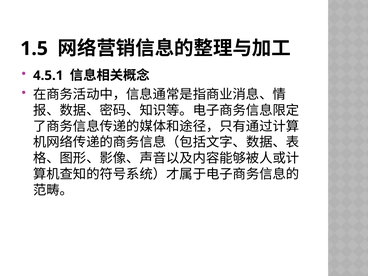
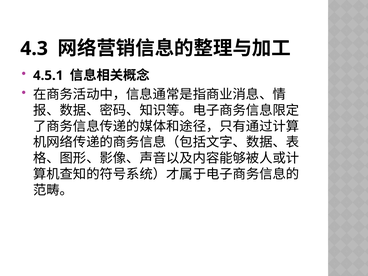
1.5: 1.5 -> 4.3 (34, 49)
